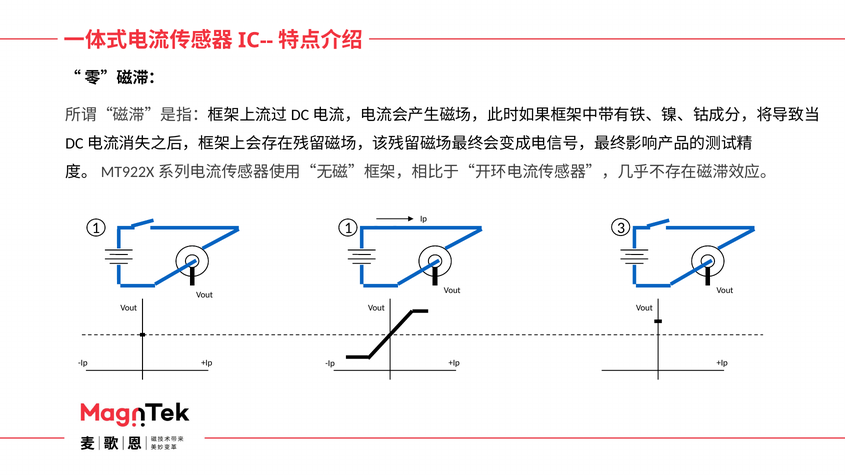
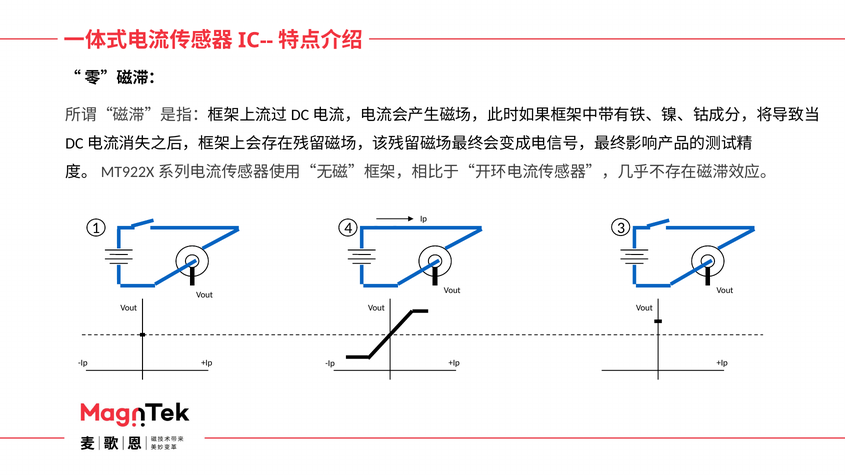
1 1: 1 -> 4 (348, 228)
